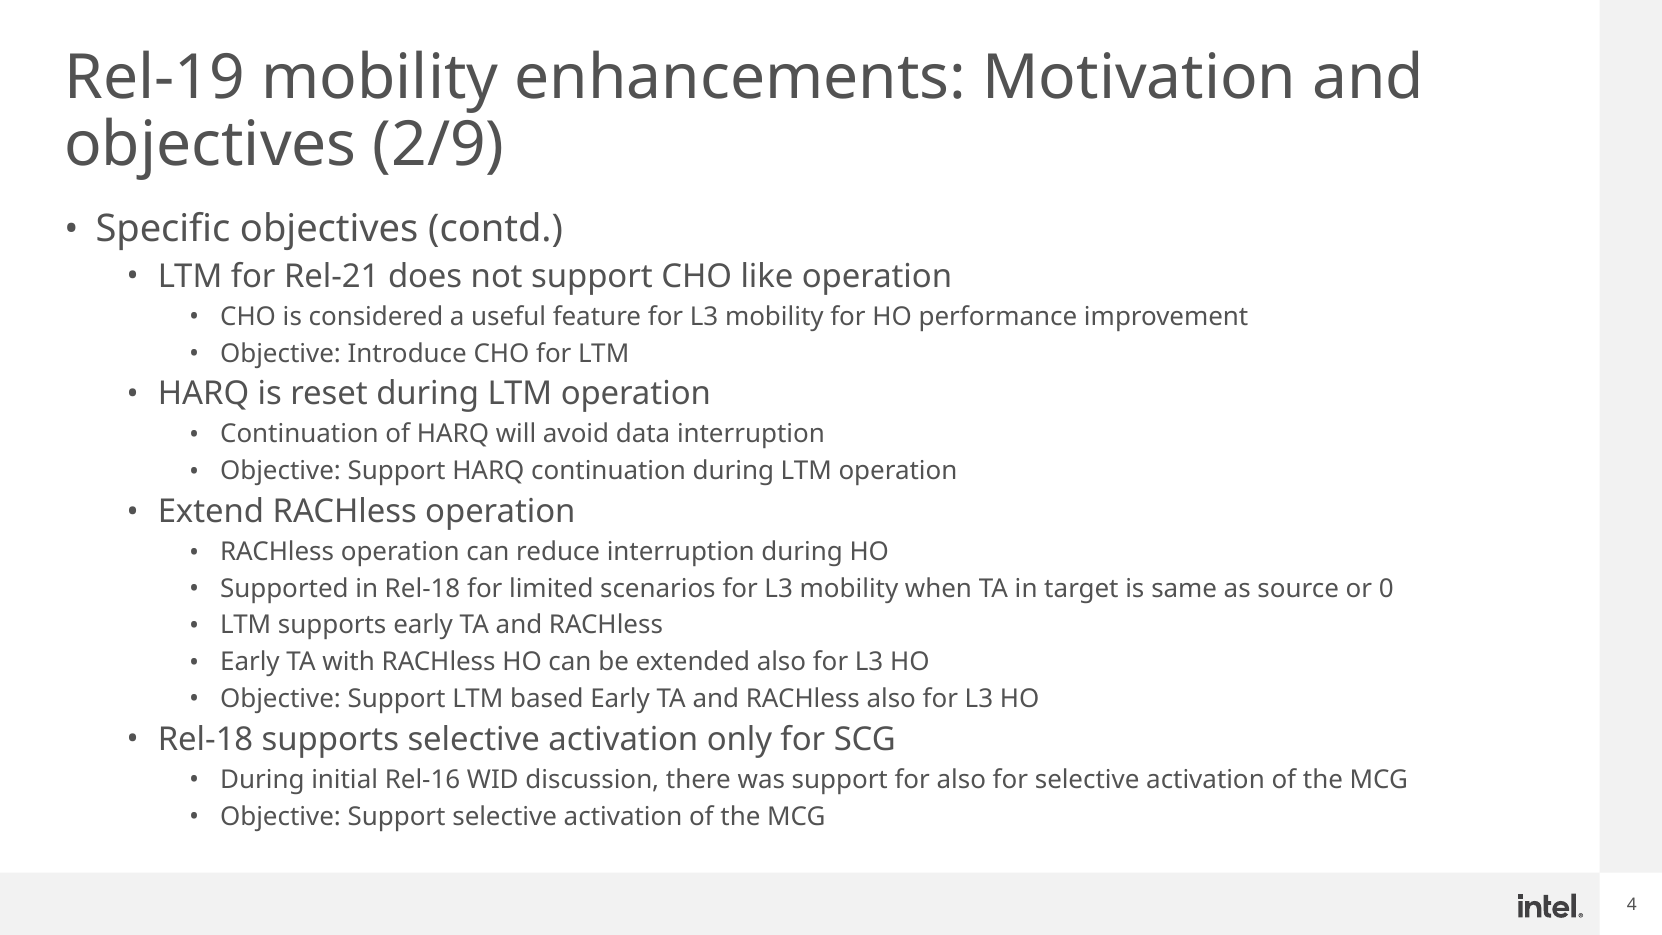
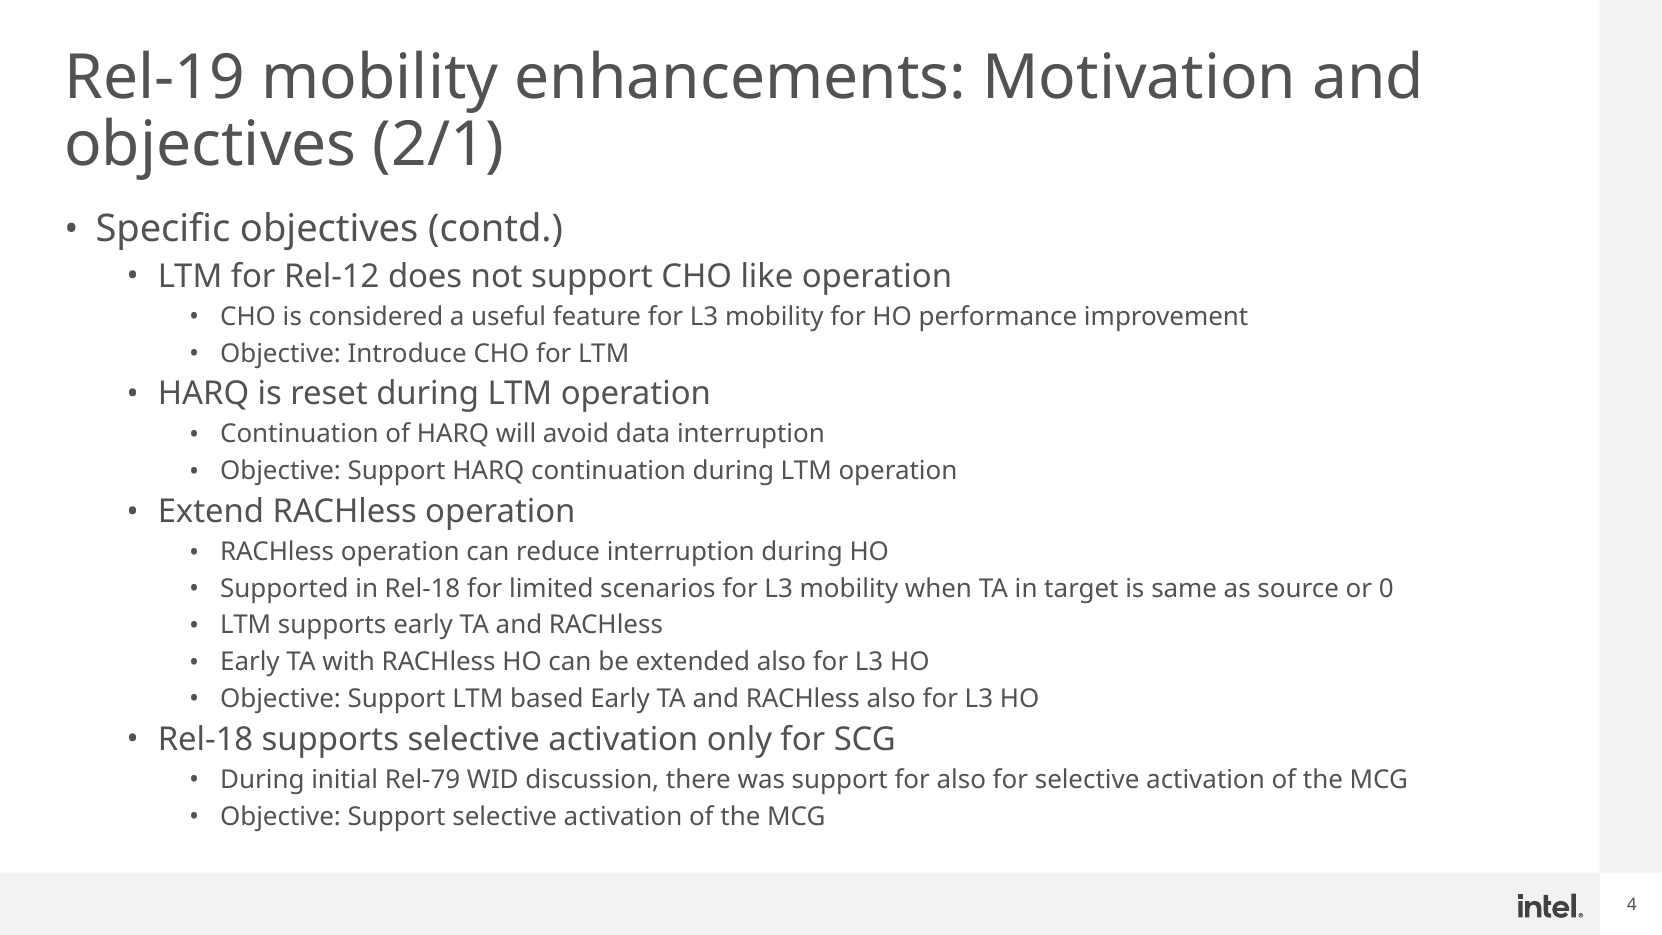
2/9: 2/9 -> 2/1 (439, 145)
Rel-21: Rel-21 -> Rel-12 (332, 276)
Rel-16: Rel-16 -> Rel-79 (423, 780)
